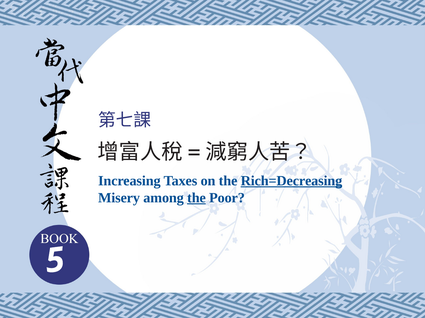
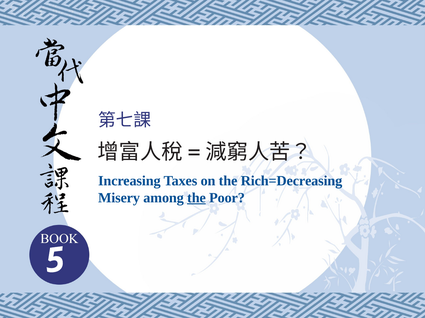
Rich=Decreasing underline: present -> none (291, 181)
